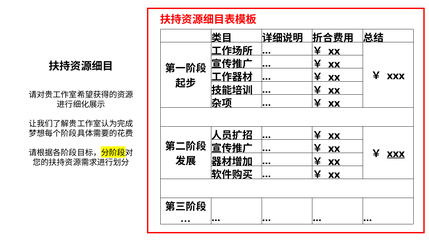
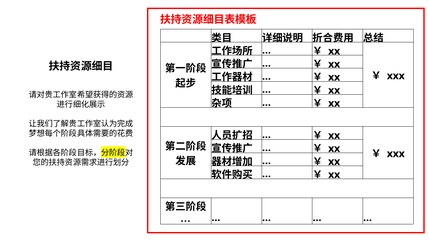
xxx underline: present -> none (396, 154)
